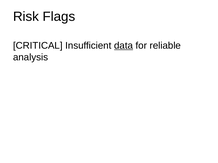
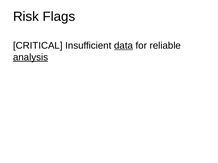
analysis underline: none -> present (31, 57)
